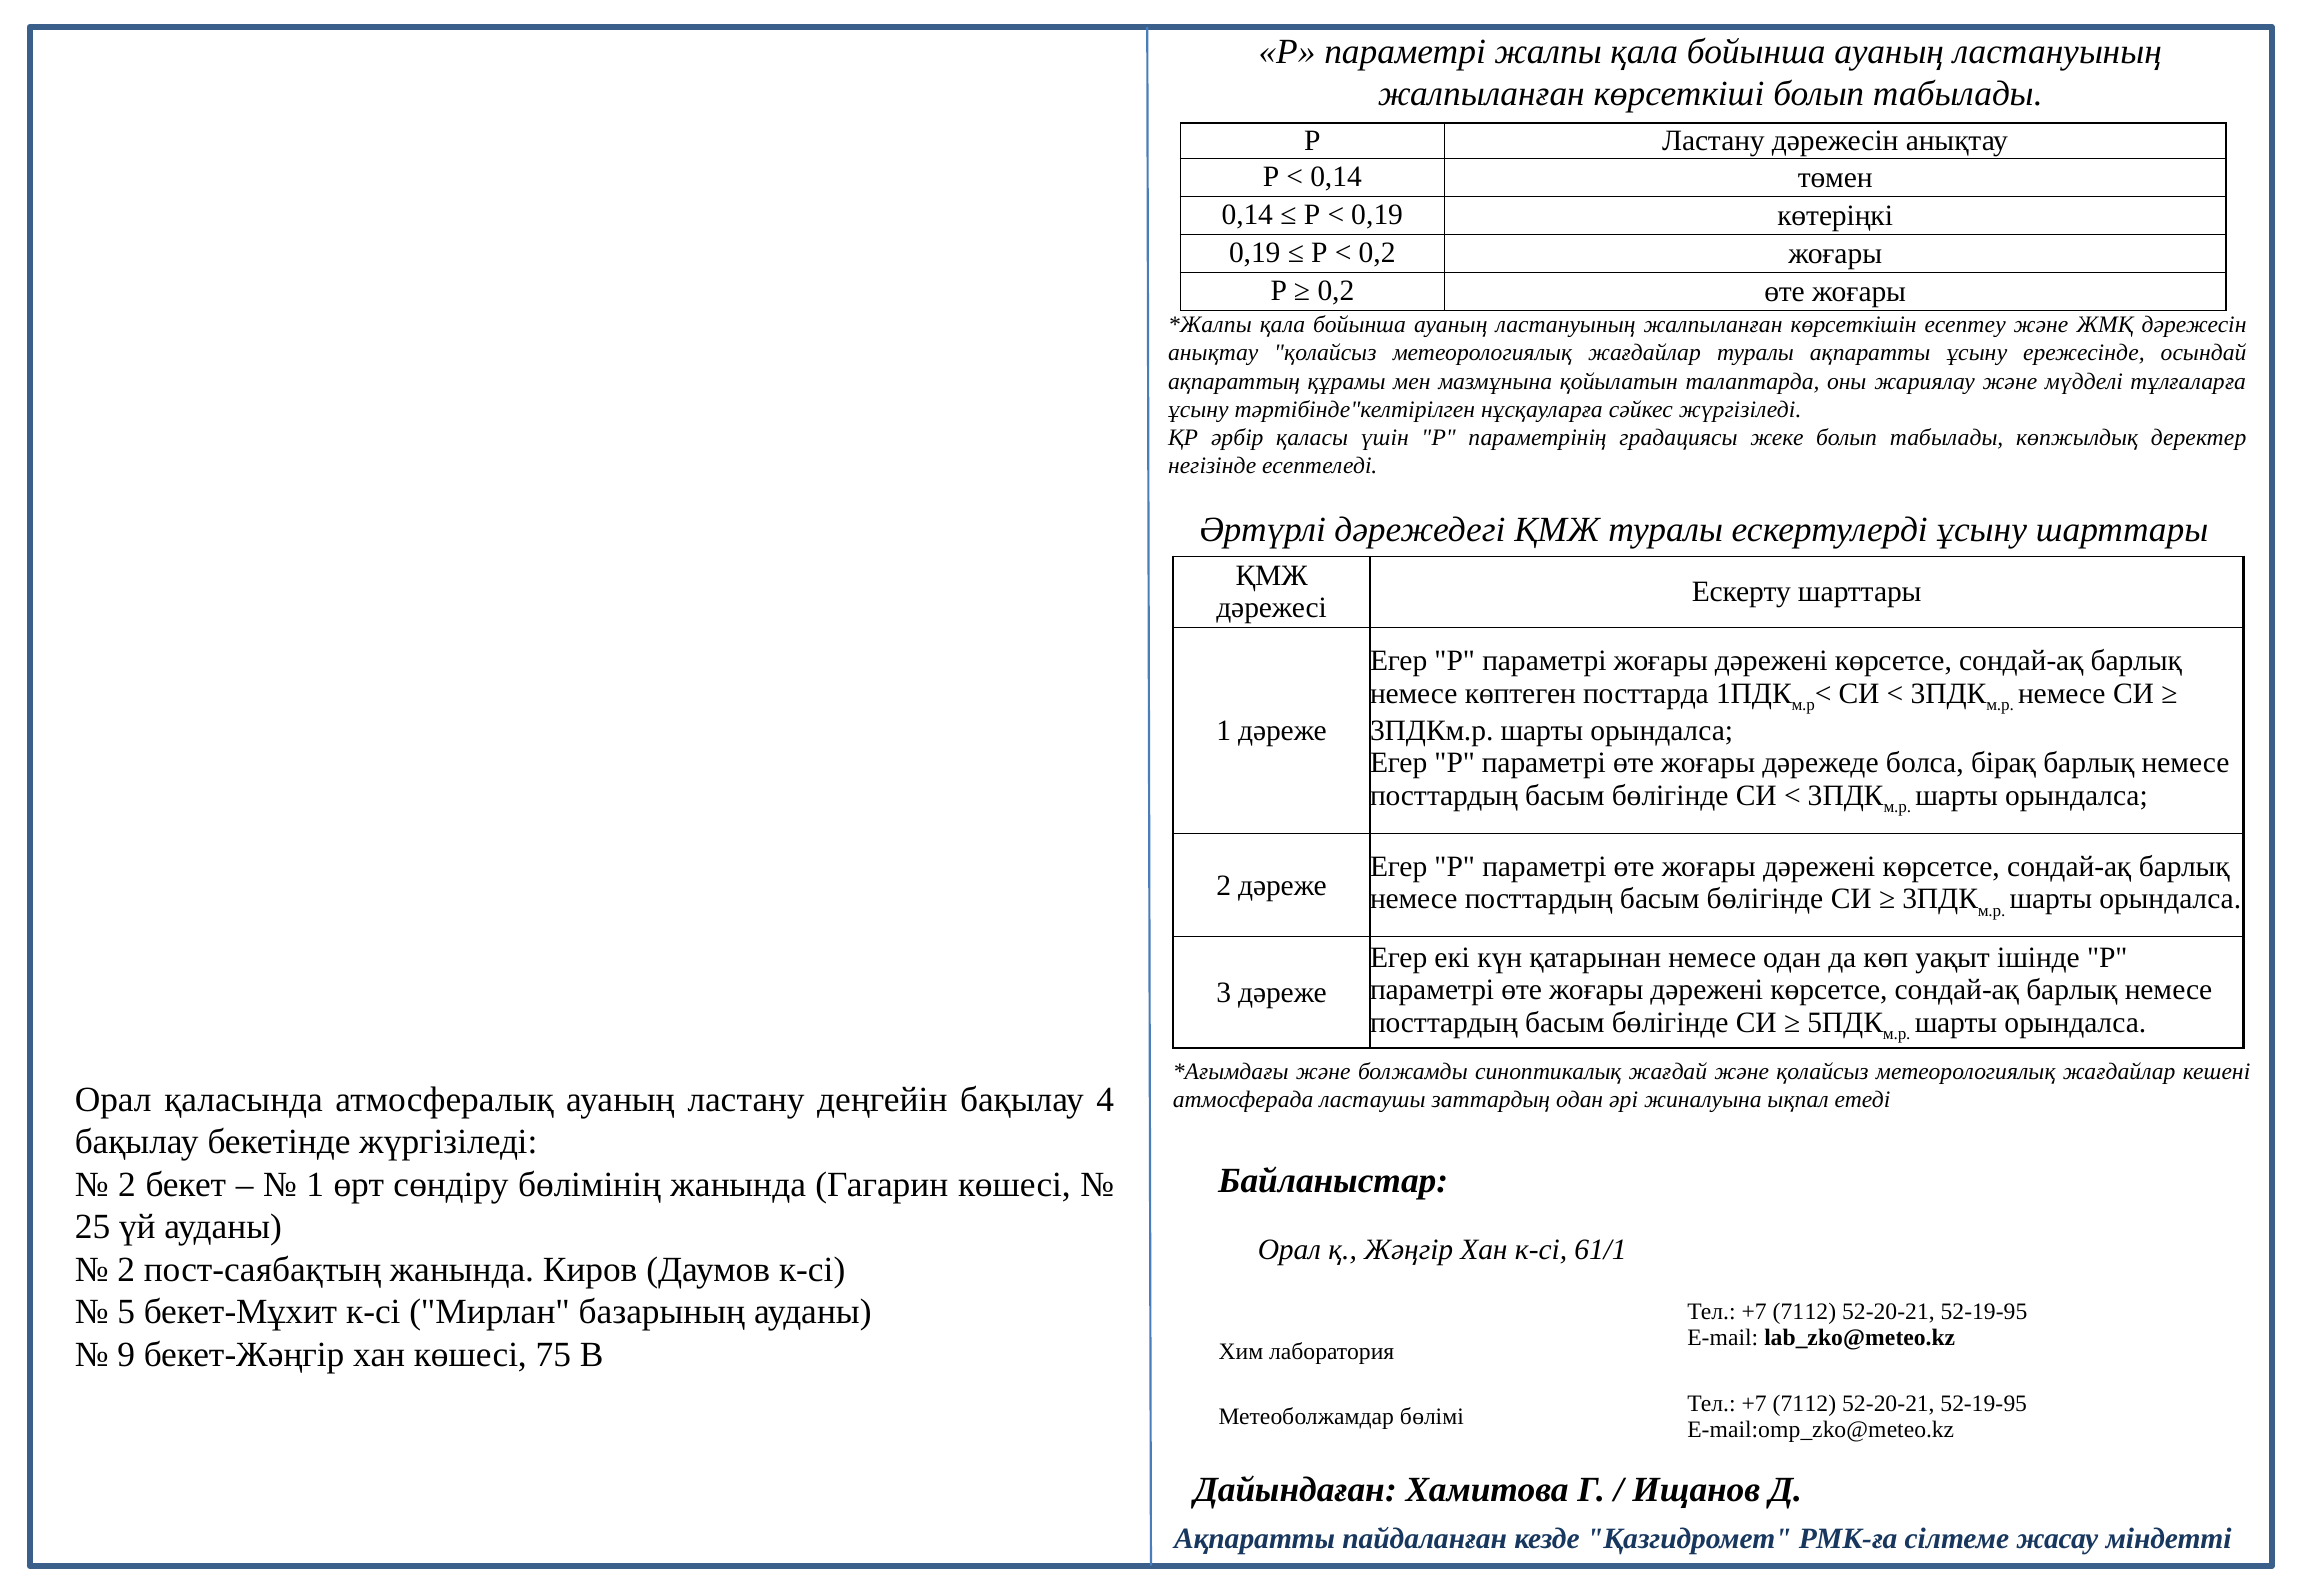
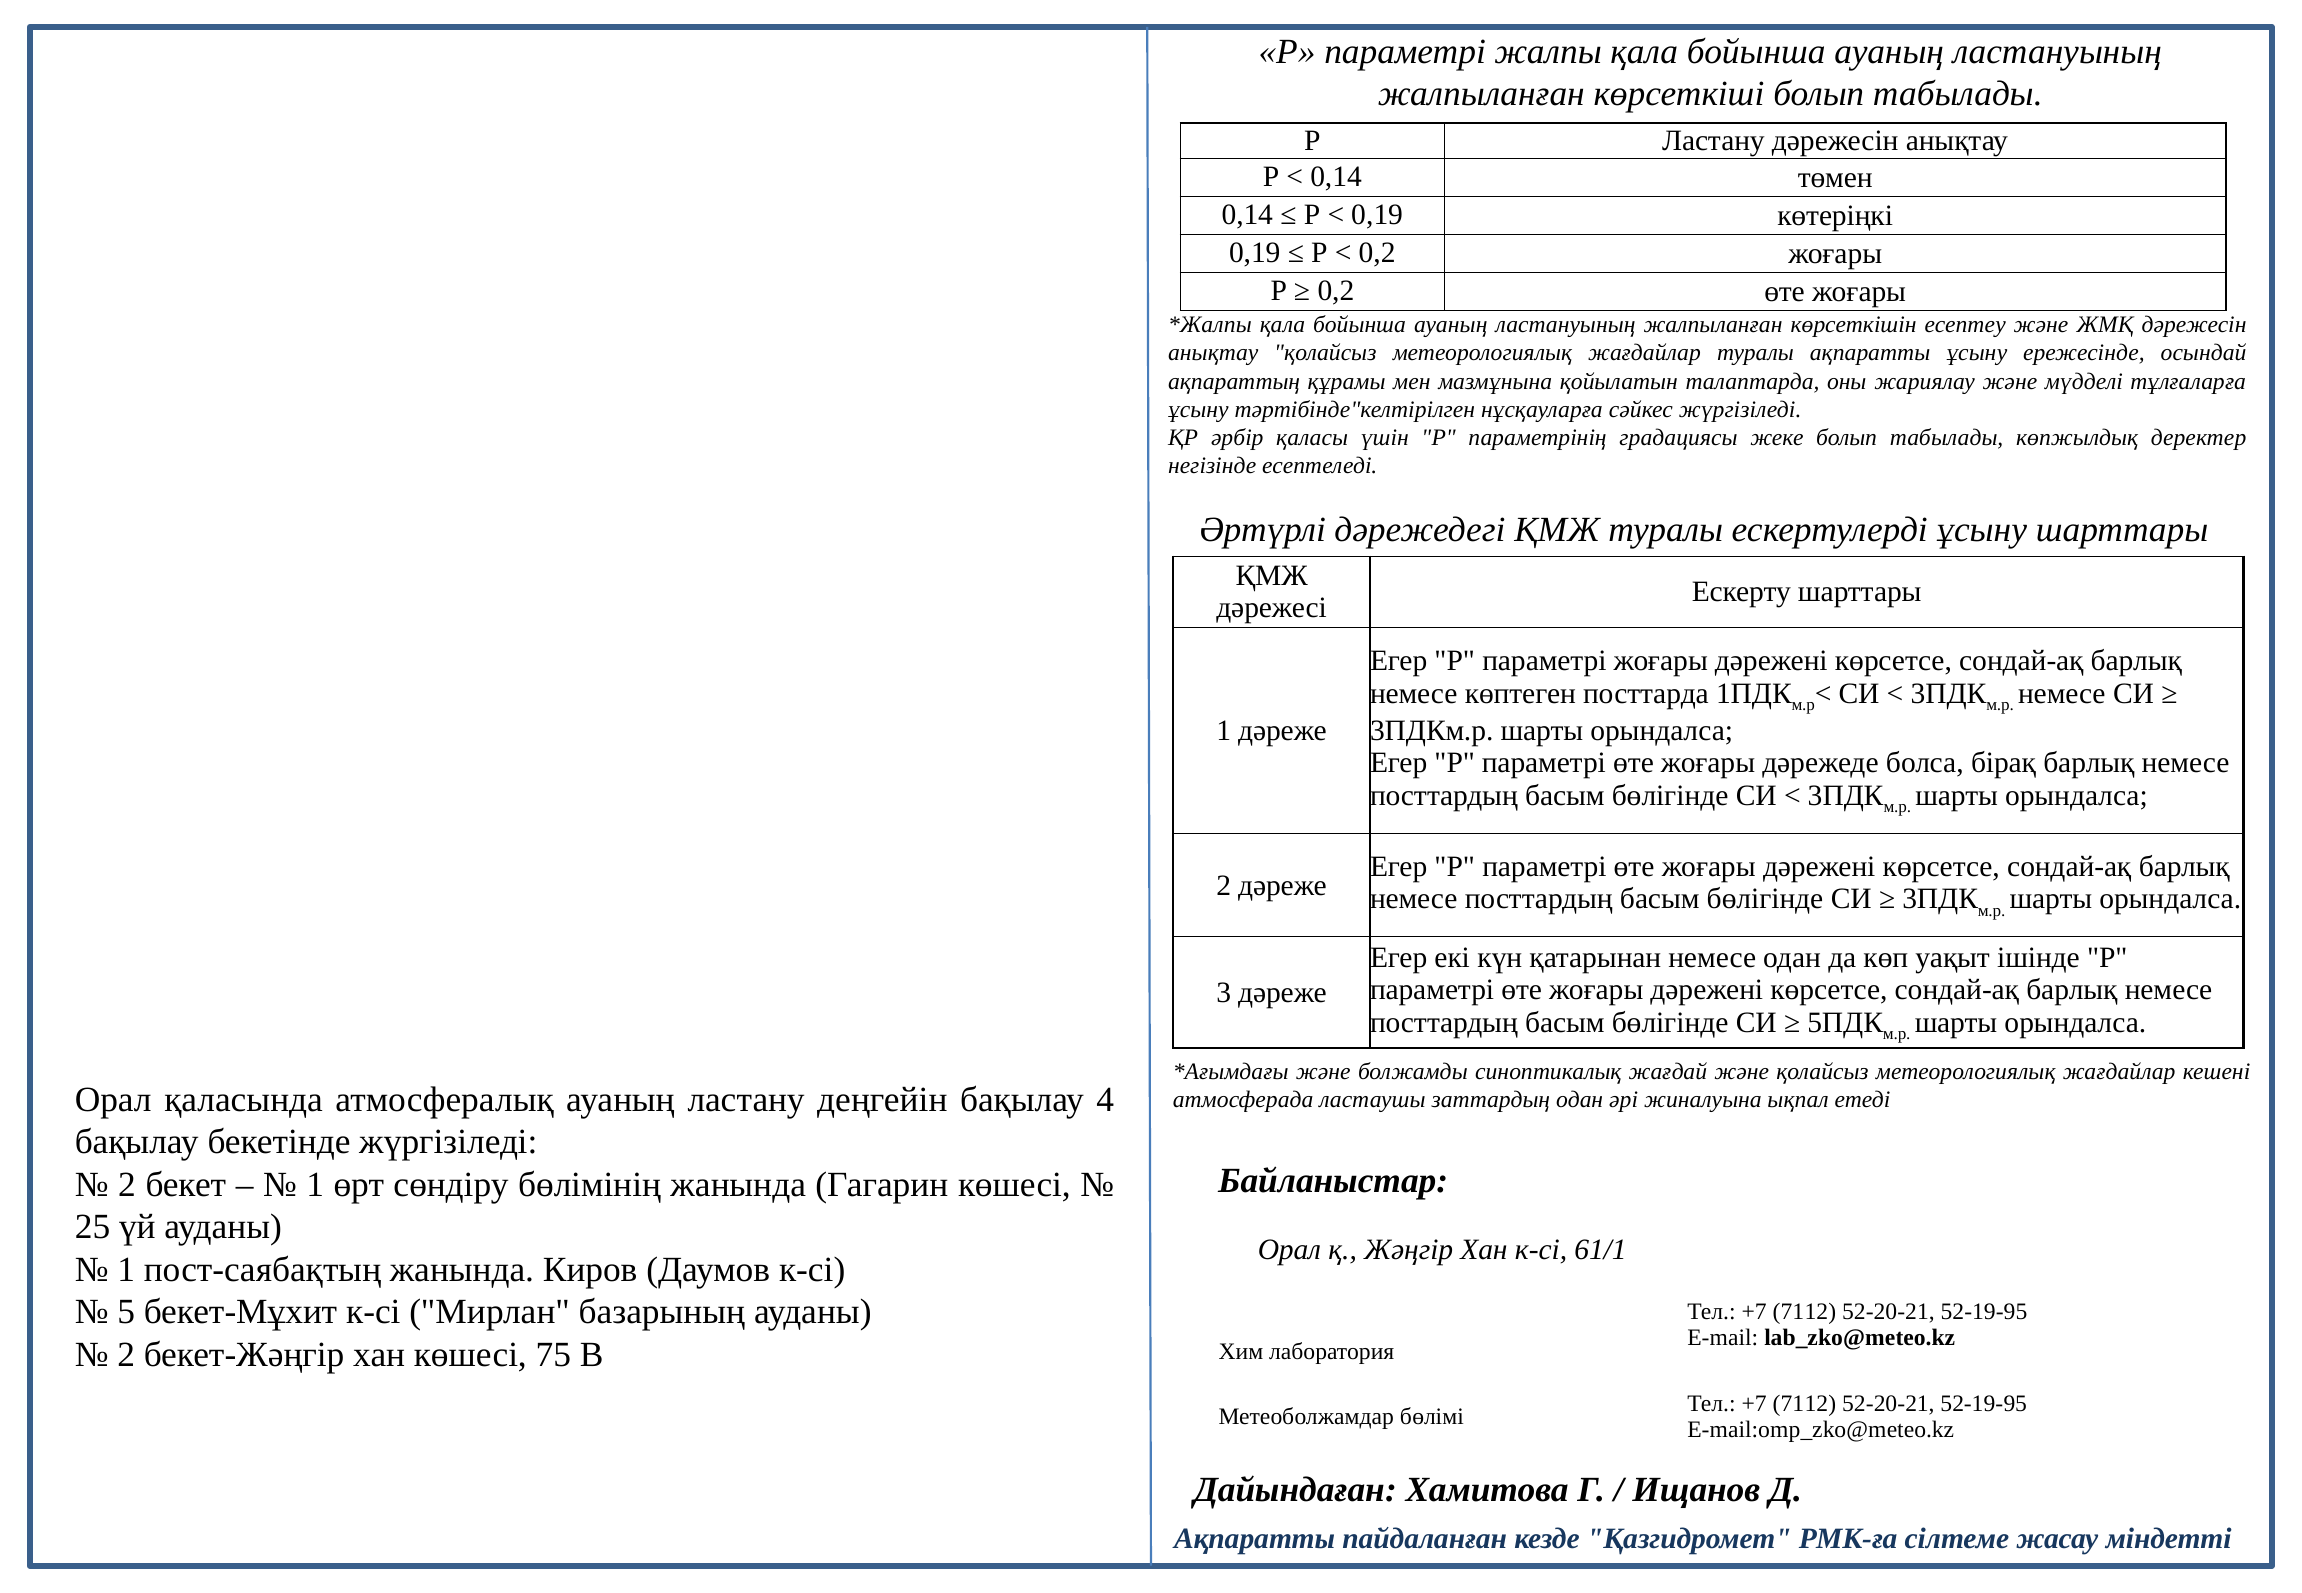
2: 2 -> 1 (126, 1270)
9: 9 -> 2 (126, 1355)
